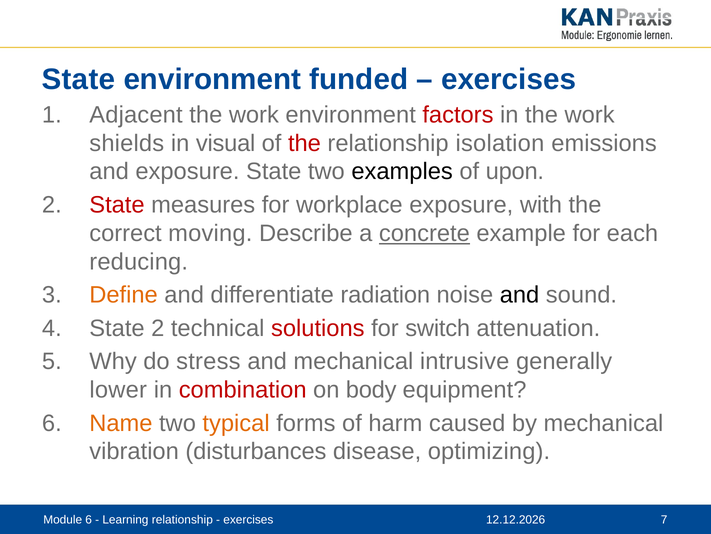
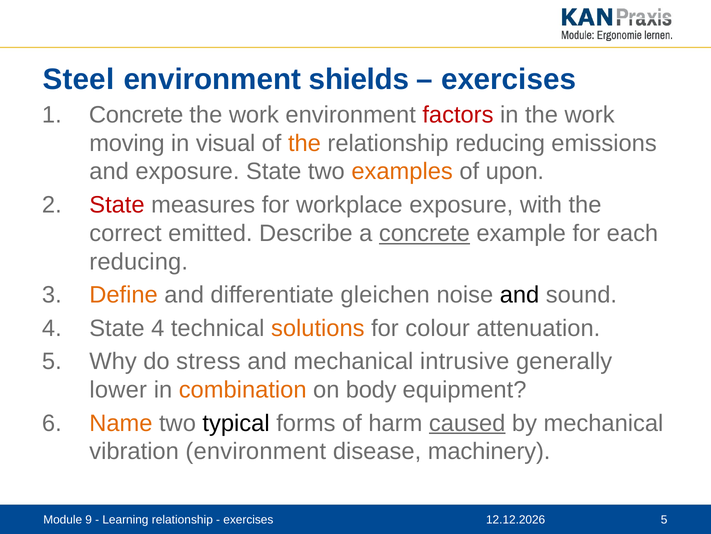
State: State -> Steel (79, 79)
funded: funded -> shields (359, 79)
Adjacent: Adjacent -> Concrete (136, 115)
shields: shields -> moving (127, 143)
the colour: red -> orange (304, 143)
relationship isolation: isolation -> reducing (500, 143)
examples colour: black -> orange (402, 171)
moving: moving -> emitted (210, 233)
radiation: radiation -> gleichen (385, 295)
State 2: 2 -> 4 (158, 328)
solutions colour: red -> orange (318, 328)
switch: switch -> colour (438, 328)
combination colour: red -> orange (243, 389)
typical colour: orange -> black (236, 423)
caused underline: none -> present (467, 423)
vibration disturbances: disturbances -> environment (256, 451)
optimizing: optimizing -> machinery (489, 451)
Module 6: 6 -> 9 (89, 519)
exercises 7: 7 -> 5 (664, 519)
